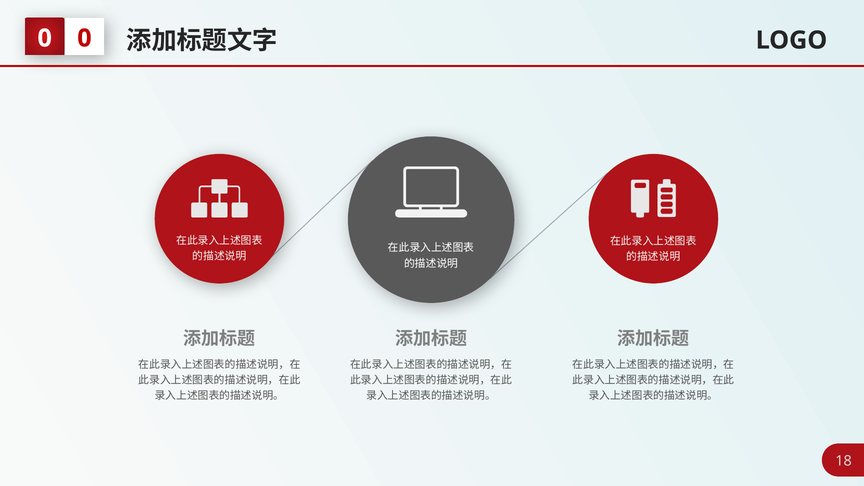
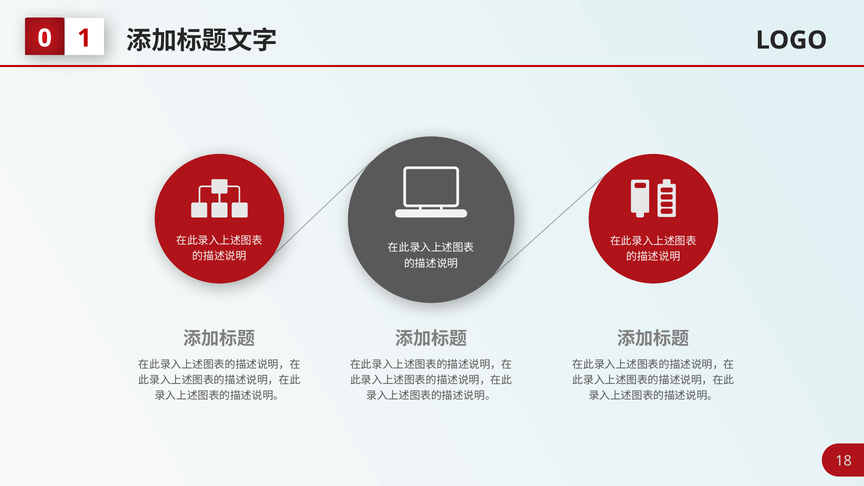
0: 0 -> 1 (84, 38)
